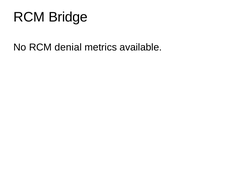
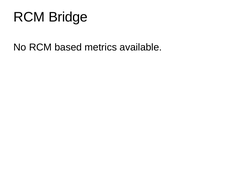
denial: denial -> based (68, 47)
